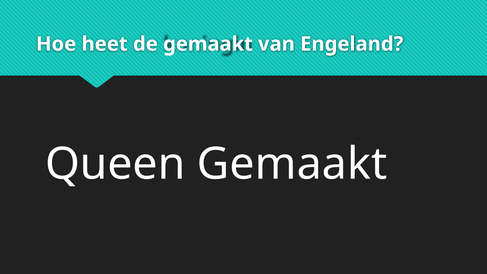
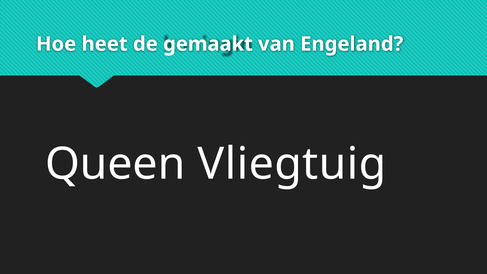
Queen Gemaakt: Gemaakt -> Vliegtuig (292, 164)
